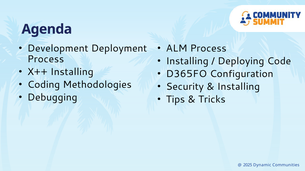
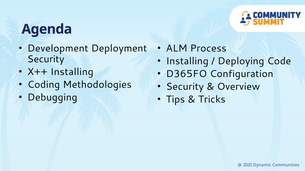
Process: Process -> Security (46, 59)
Installing: Installing -> Overview (239, 87)
